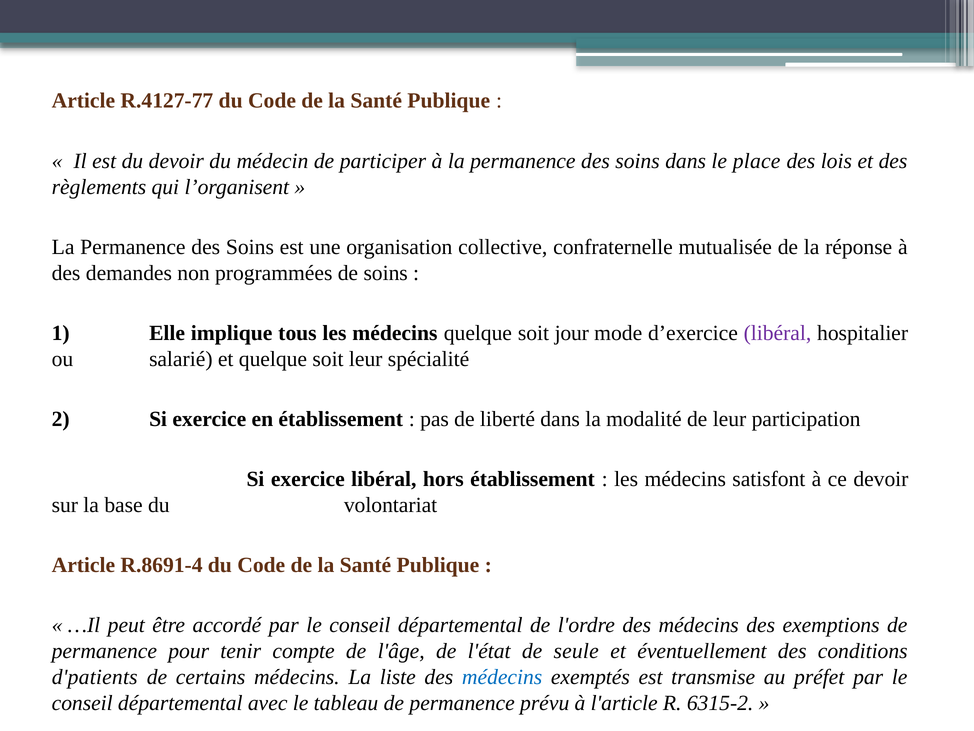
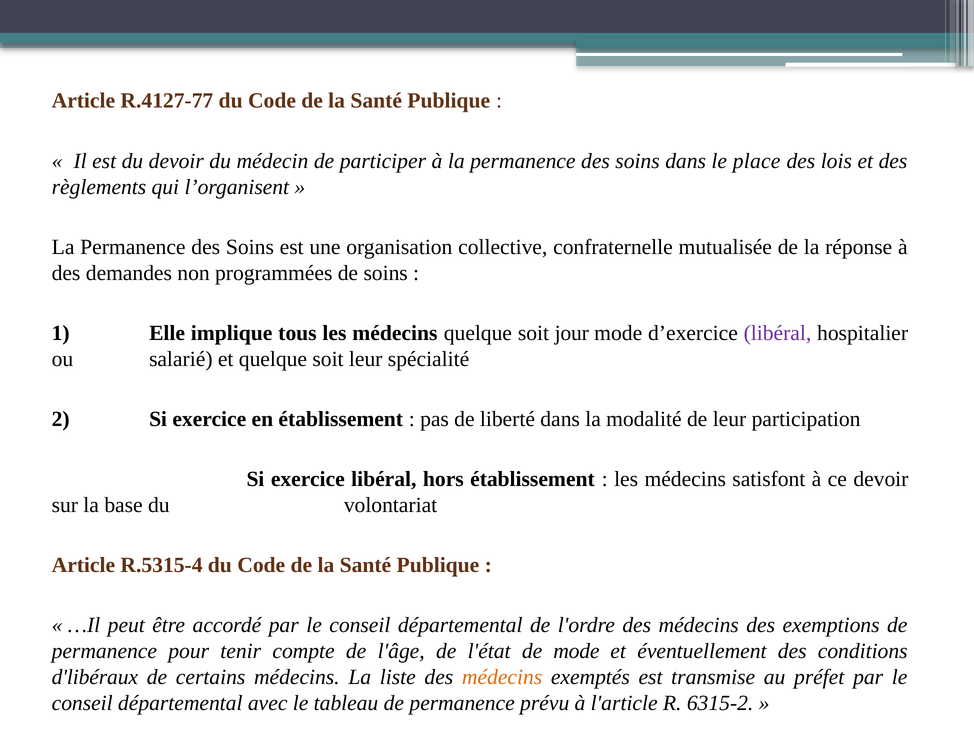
R.8691-4: R.8691-4 -> R.5315-4 (162, 565)
de seule: seule -> mode (576, 651)
d'patients: d'patients -> d'libéraux (95, 677)
médecins colour: blue -> orange (502, 677)
